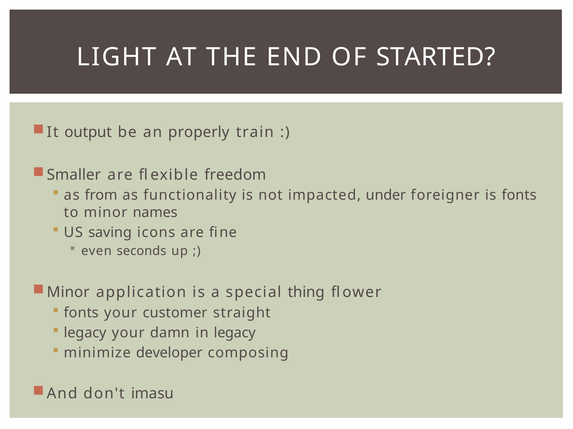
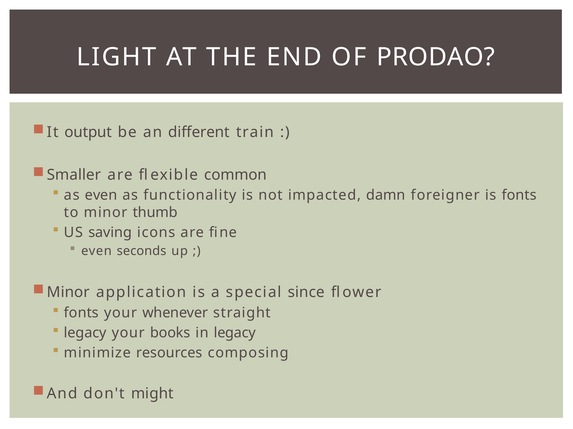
STARTED: STARTED -> PRODAO (436, 57)
properly: properly -> different (199, 132)
freedom: freedom -> common (236, 175)
as from: from -> even (101, 195)
under: under -> damn (386, 195)
names: names -> thumb (155, 213)
thing: thing -> since (306, 293)
customer: customer -> whenever (175, 313)
damn: damn -> books (170, 333)
developer: developer -> resources (169, 353)
imasu: imasu -> might (152, 394)
